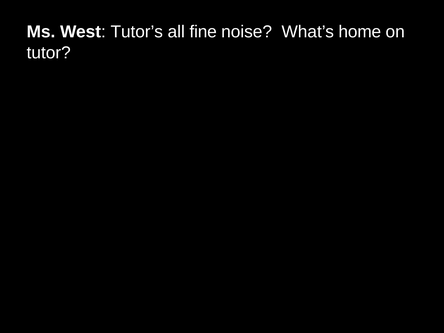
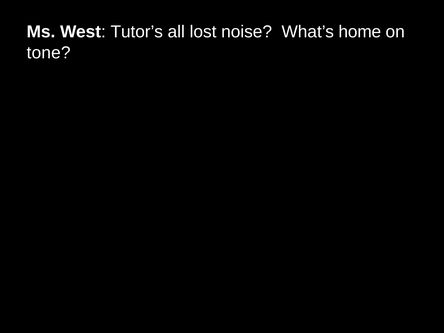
fine: fine -> lost (203, 32)
tutor: tutor -> tone (49, 53)
